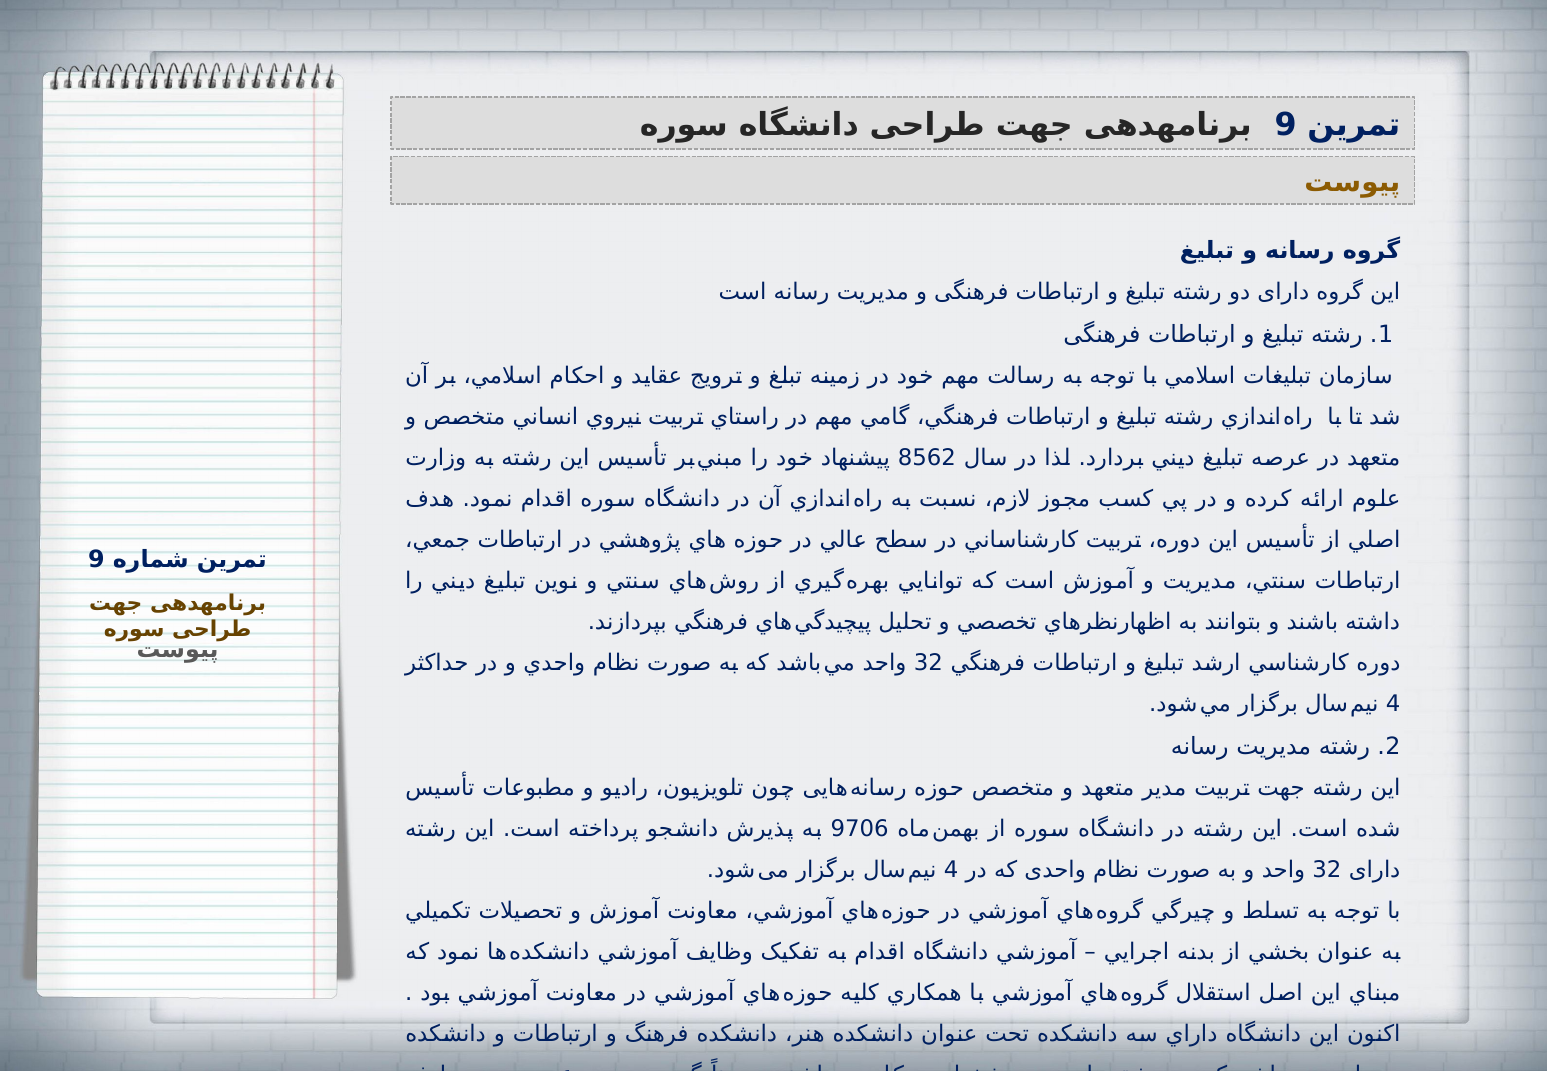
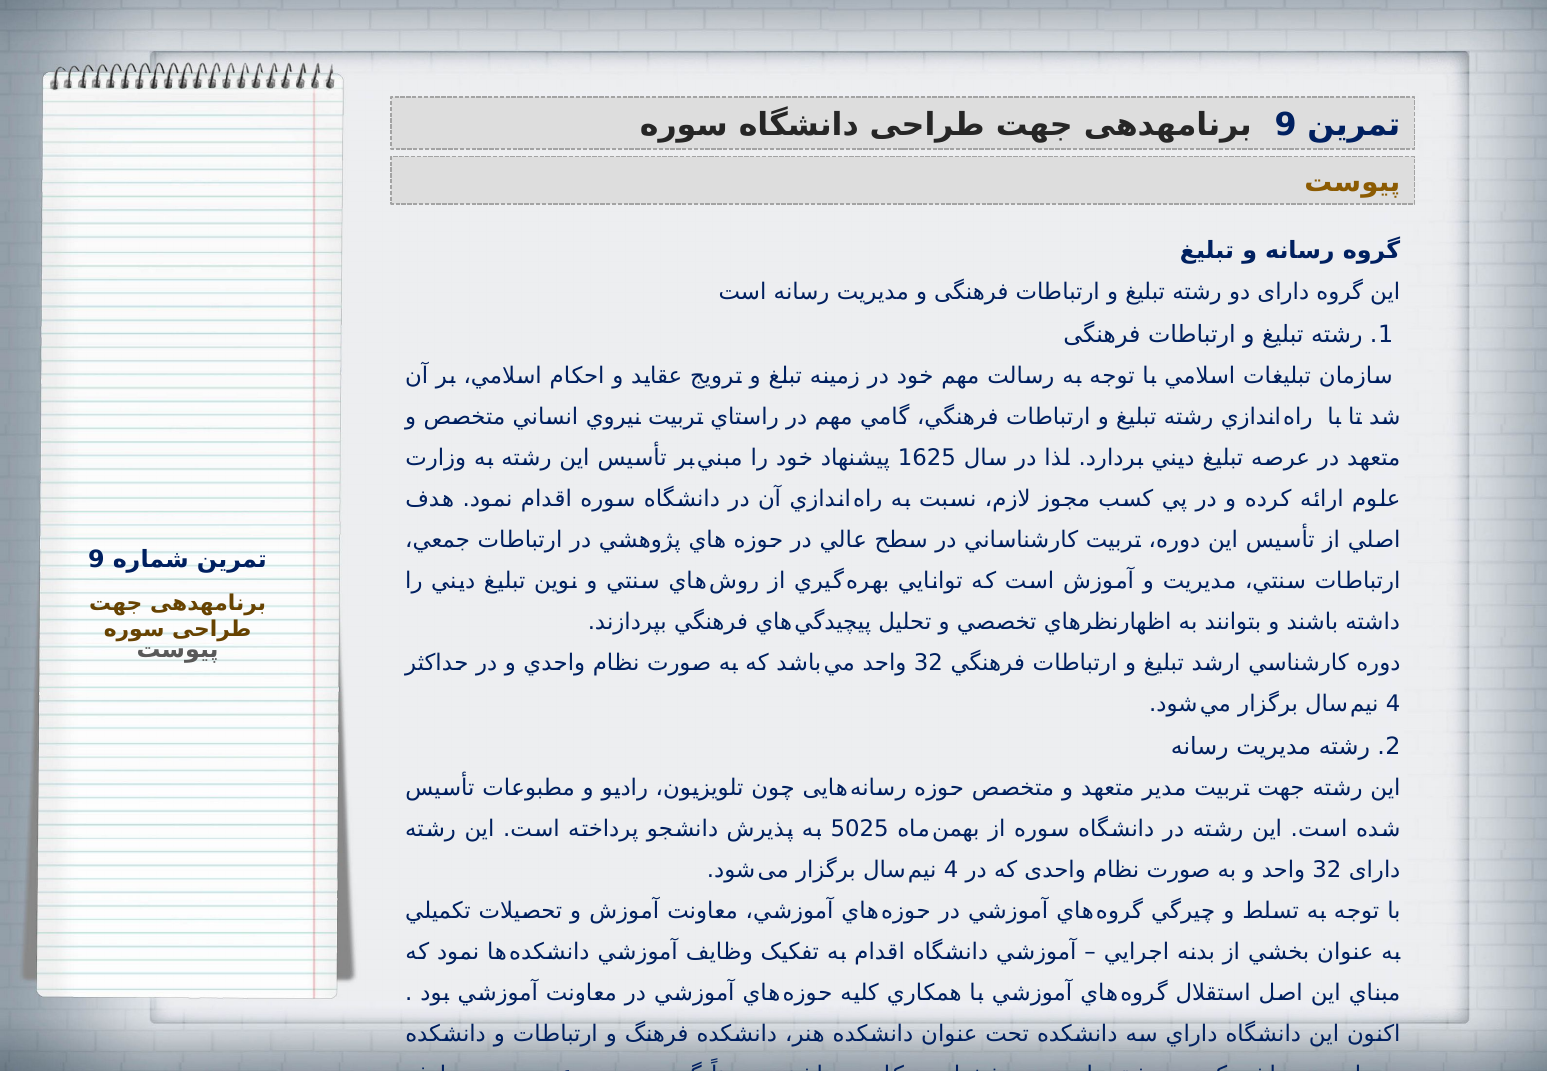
8562: 8562 -> 1625 (927, 458)
9706: 9706 -> 5025 (860, 829)
